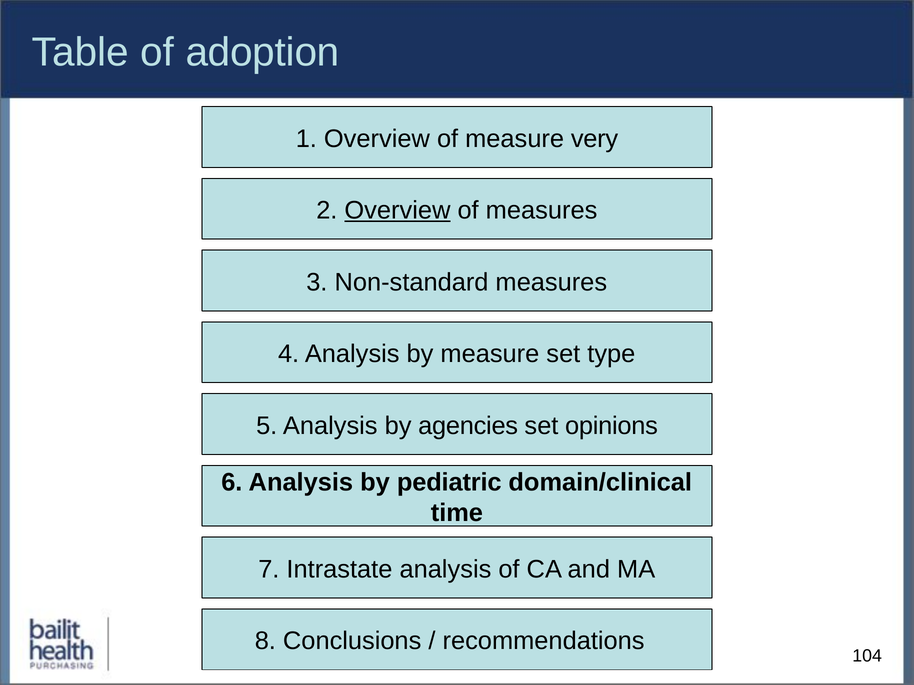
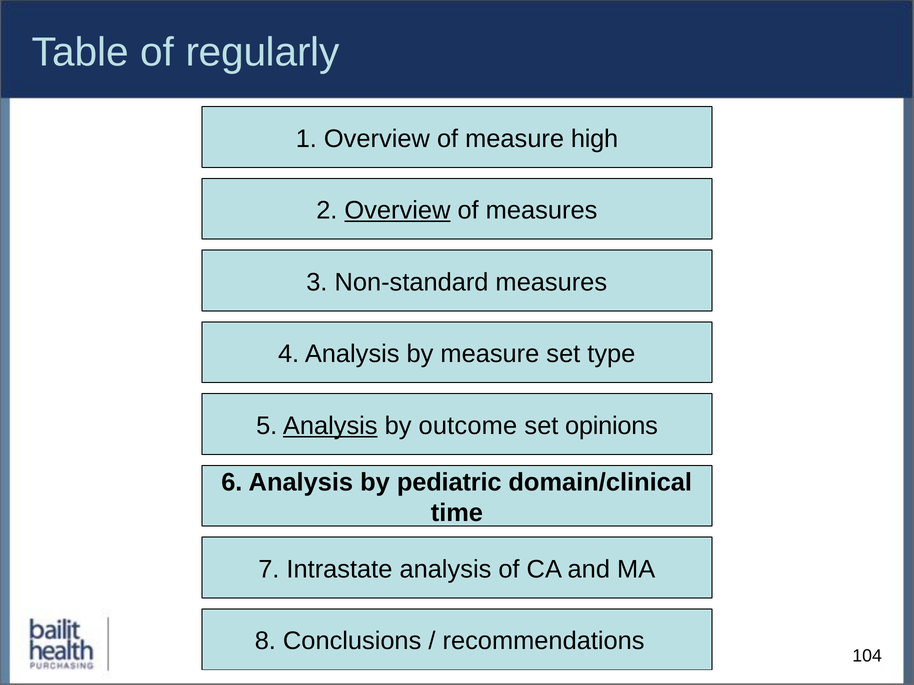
adoption: adoption -> regularly (262, 52)
very: very -> high (595, 139)
Analysis underline: none -> present (330, 426)
agencies: agencies -> outcome (468, 426)
